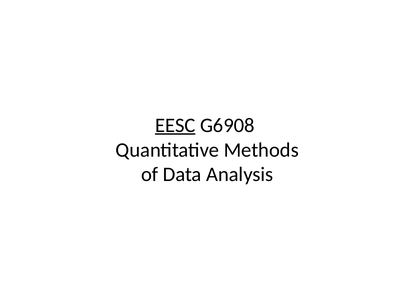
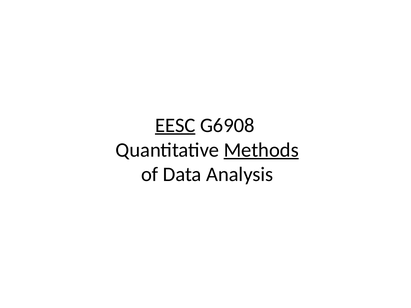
Methods underline: none -> present (261, 150)
